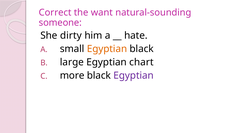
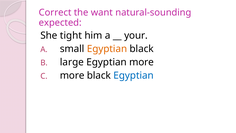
someone: someone -> expected (60, 23)
dirty: dirty -> tight (71, 35)
hate: hate -> your (136, 35)
Egyptian chart: chart -> more (141, 62)
Egyptian colour: purple -> blue (134, 75)
